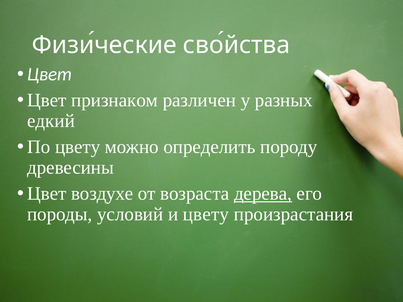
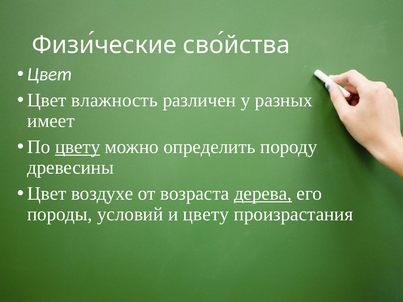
признаком: признаком -> влажность (114, 100)
едкий: едкий -> имеет (51, 121)
цвету underline: none -> present (78, 147)
